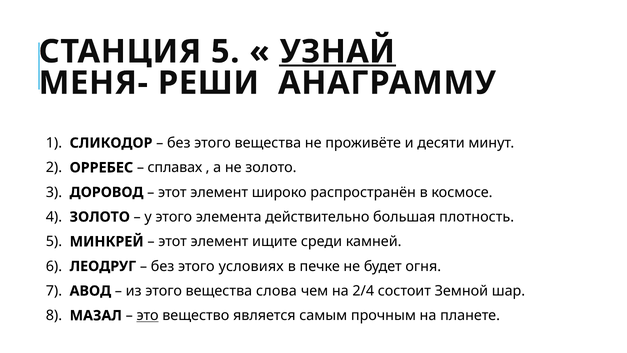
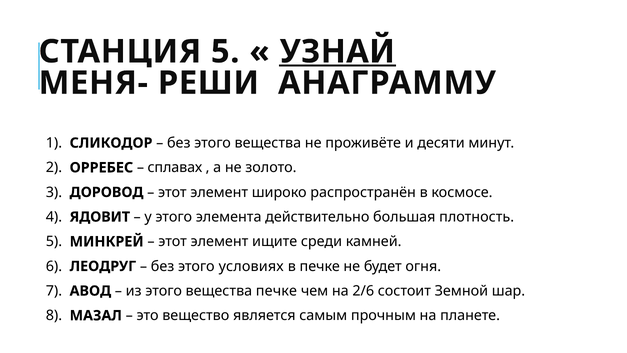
4 ЗОЛОТО: ЗОЛОТО -> ЯДОВИТ (100, 217)
вещества слова: слова -> печке (276, 291)
2/4: 2/4 -> 2/6 (363, 291)
это underline: present -> none (148, 315)
